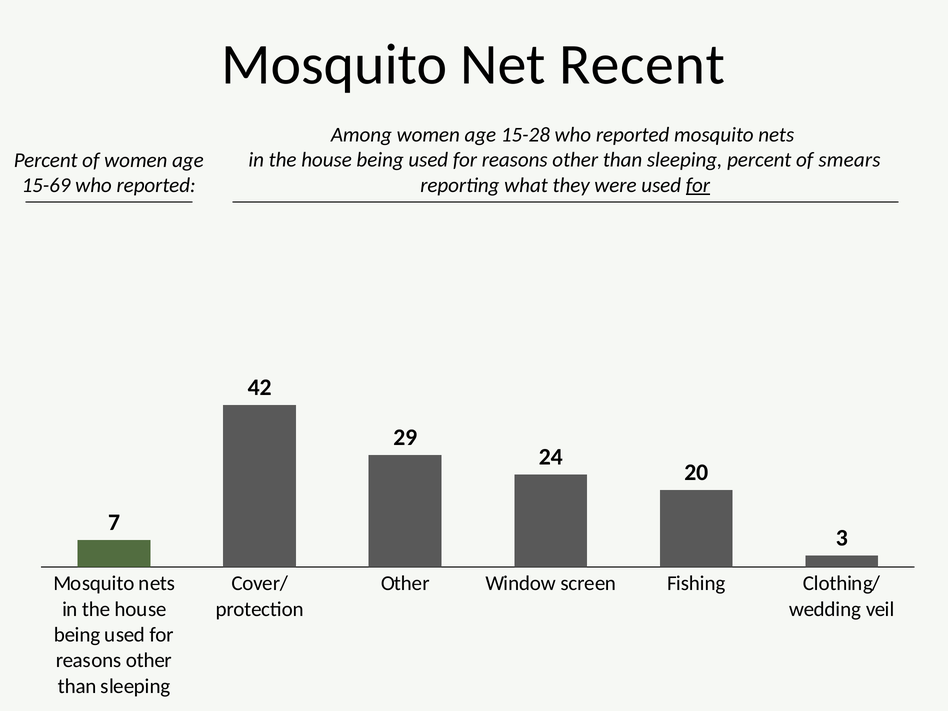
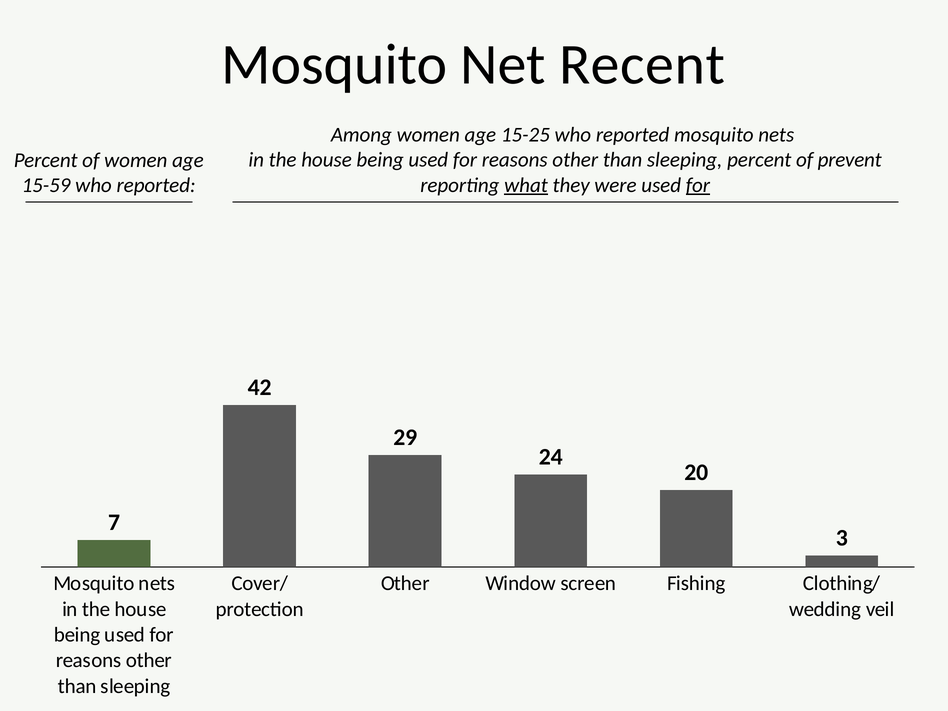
15-28: 15-28 -> 15-25 (525, 135)
smears: smears -> prevent (850, 160)
what underline: none -> present (526, 185)
15-69: 15-69 -> 15-59 (46, 185)
